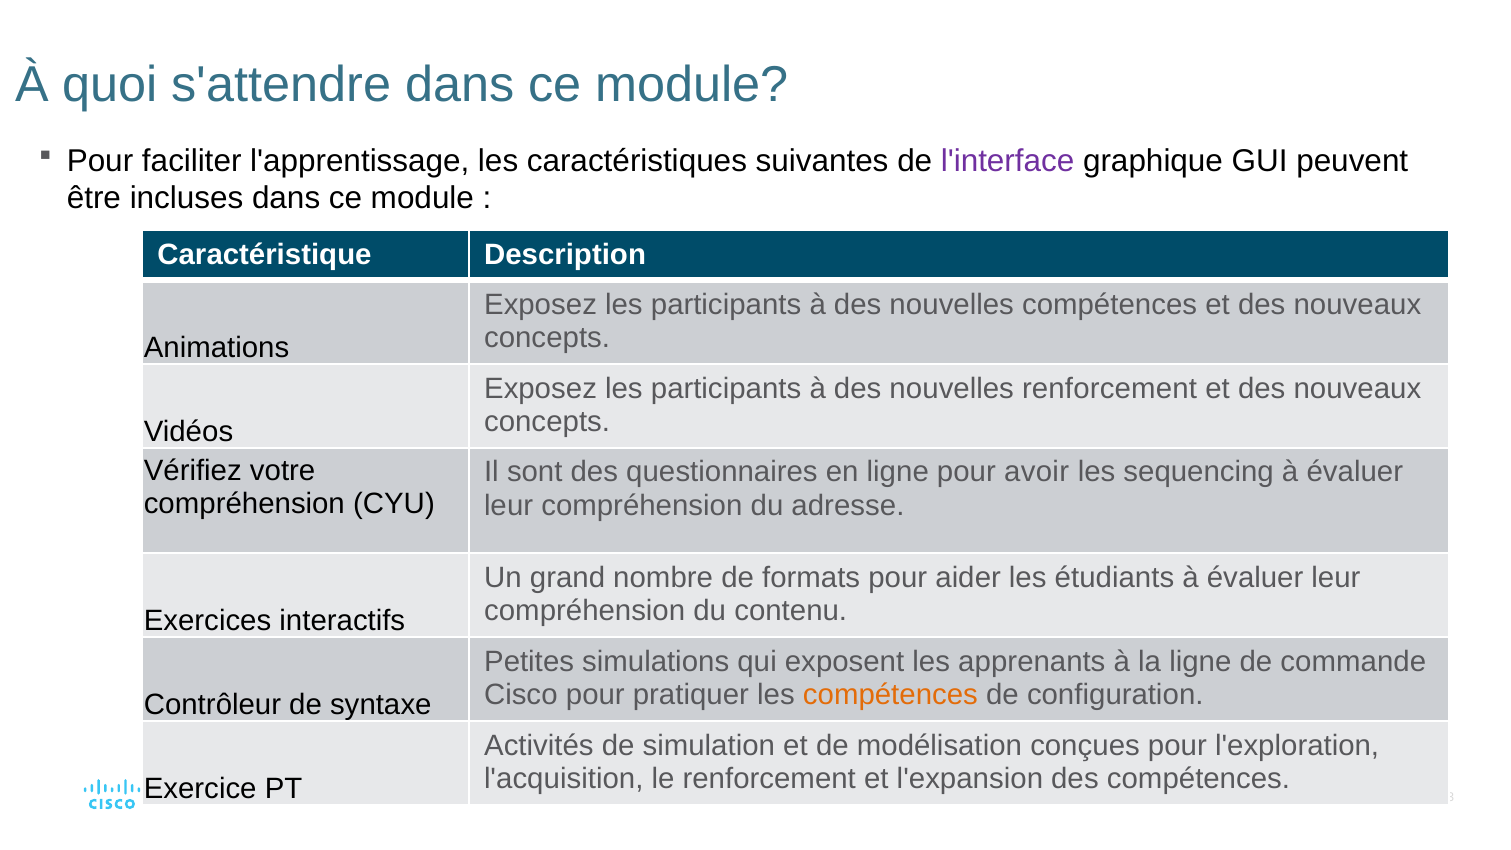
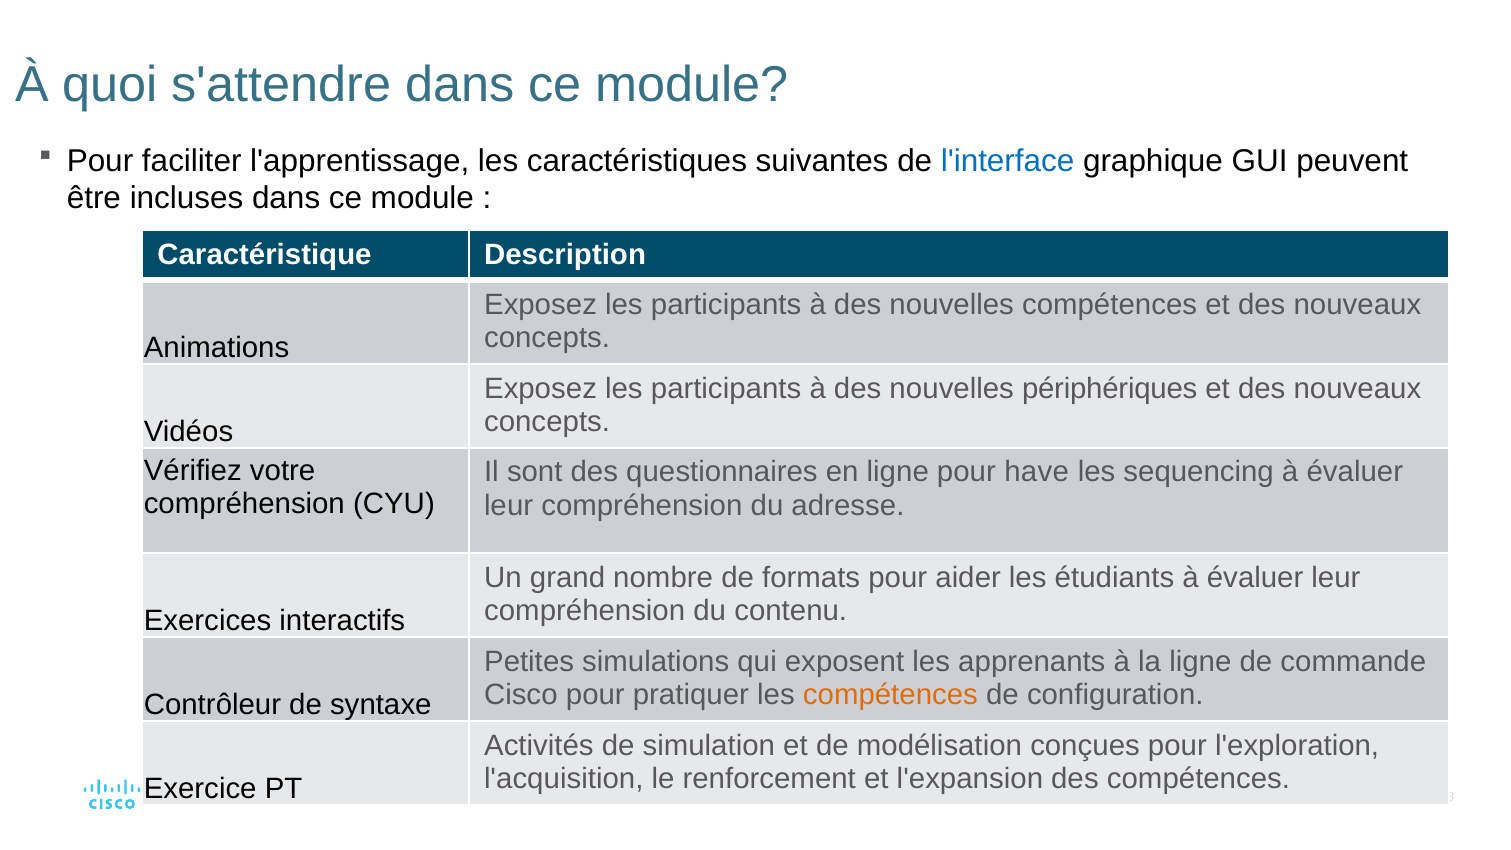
l'interface colour: purple -> blue (1008, 161)
nouvelles renforcement: renforcement -> périphériques (1110, 388)
avoir: avoir -> have (1037, 472)
